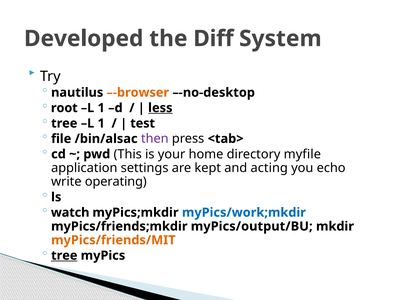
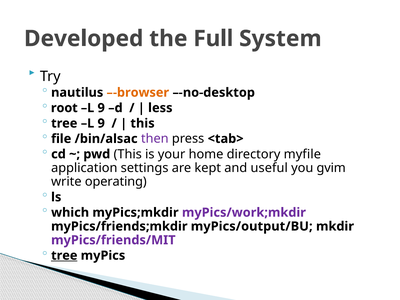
Diff: Diff -> Full (213, 39)
1: 1 -> 9 (101, 108)
less underline: present -> none (160, 108)
tree L 1: 1 -> 9 (101, 123)
test: test -> this (143, 123)
acting: acting -> useful (269, 168)
echo: echo -> gvim (331, 168)
watch: watch -> which (70, 213)
myPics/work;mkdir colour: blue -> purple (244, 213)
myPics/friends/MIT colour: orange -> purple (113, 240)
